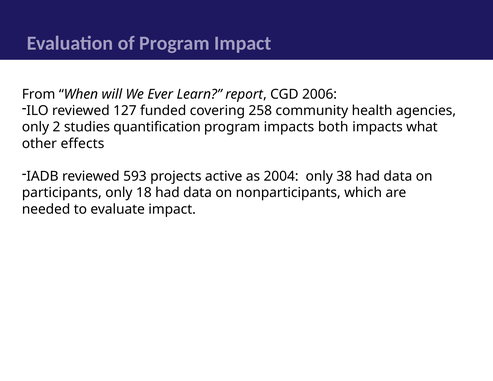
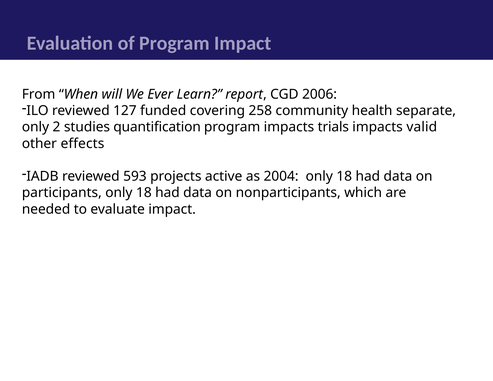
agencies: agencies -> separate (426, 111)
both: both -> trials (333, 127)
what: what -> valid (422, 127)
2004 only 38: 38 -> 18 (344, 176)
